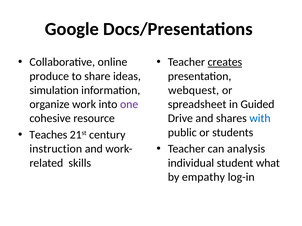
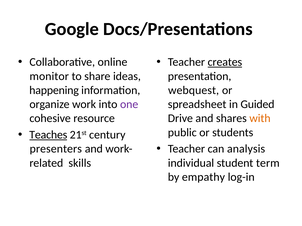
produce: produce -> monitor (49, 76)
simulation: simulation -> happening (54, 90)
with colour: blue -> orange (260, 119)
Teaches underline: none -> present (48, 135)
instruction: instruction -> presenters (56, 149)
what: what -> term (268, 163)
